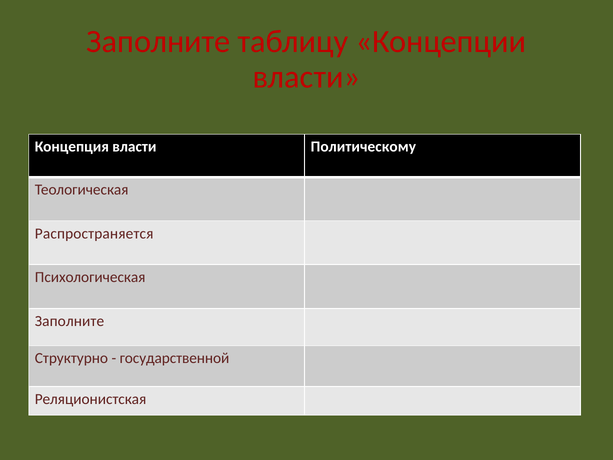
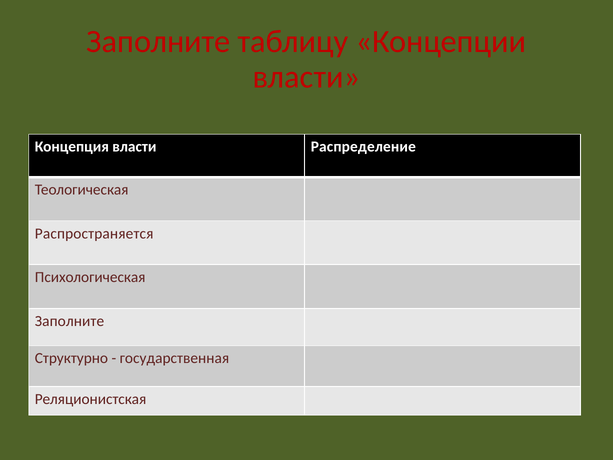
Политическому: Политическому -> Распределение (363, 147)
государственной: государственной -> государственная (174, 358)
